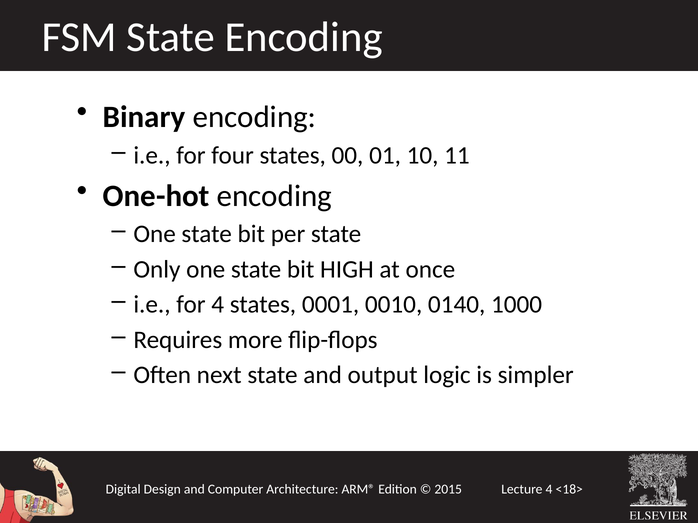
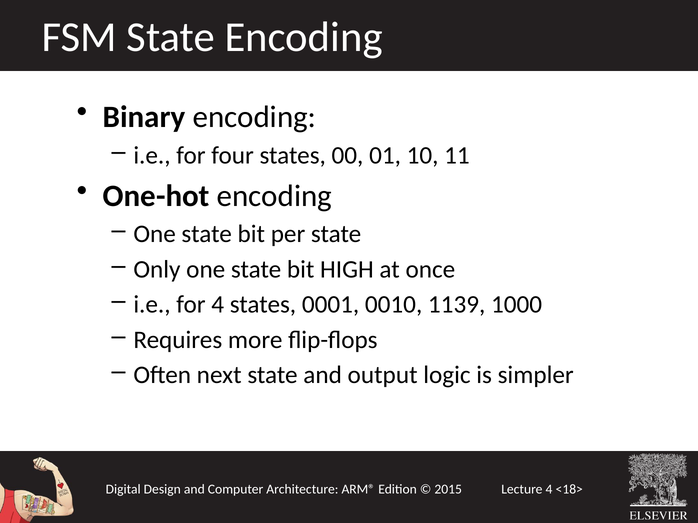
0140: 0140 -> 1139 (457, 305)
